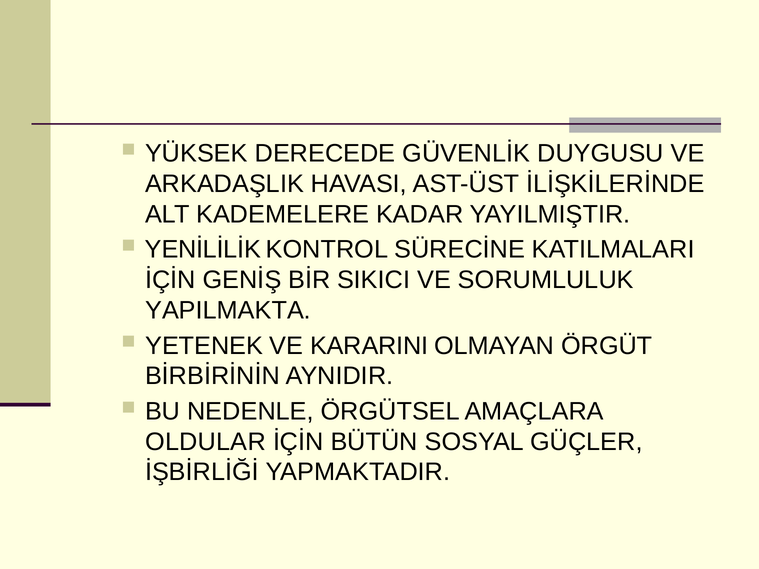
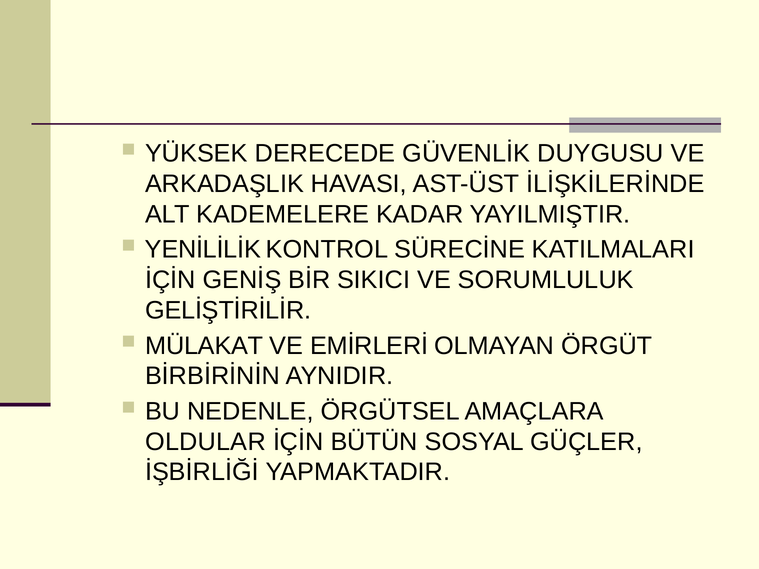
YAPILMAKTA: YAPILMAKTA -> GELİŞTİRİLİR (228, 310)
YETENEK: YETENEK -> MÜLAKAT (204, 346)
KARARINI: KARARINI -> EMİRLERİ (369, 346)
